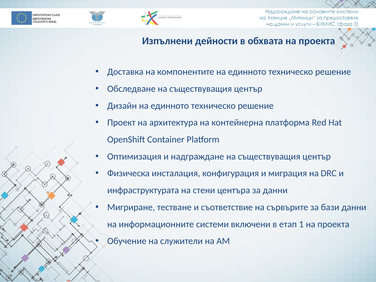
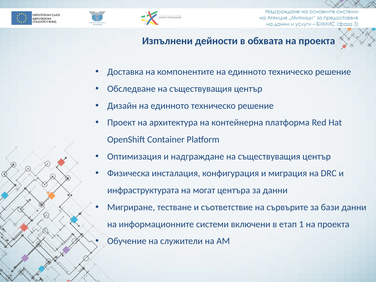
стени: стени -> могат (204, 190)
